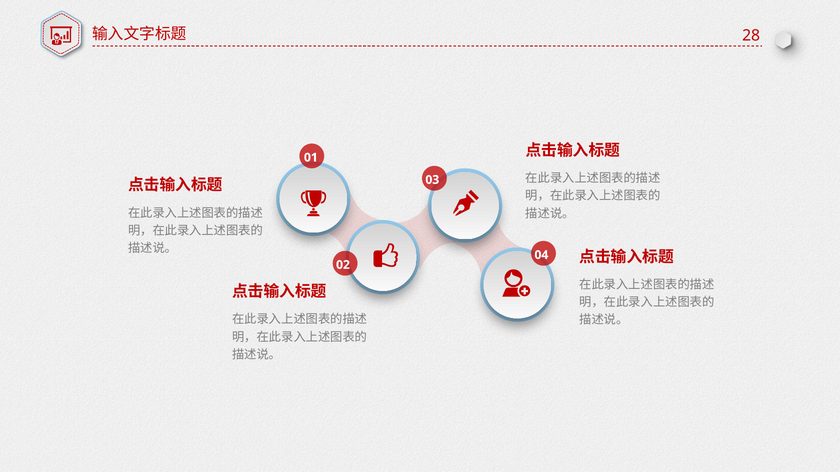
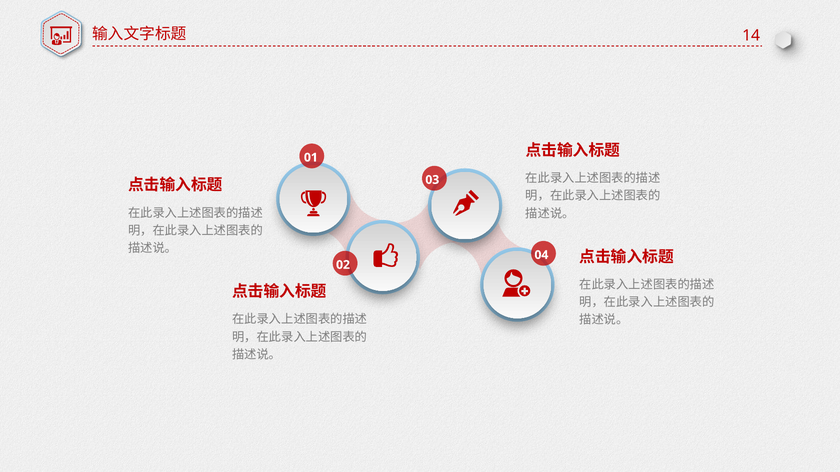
28: 28 -> 14 (751, 36)
